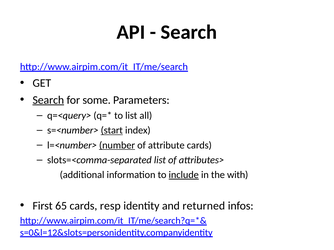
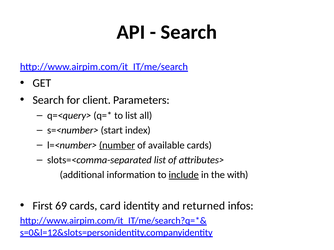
Search underline: present -> none (48, 100)
some: some -> client (97, 100)
start underline: present -> none (112, 131)
attribute: attribute -> available (166, 145)
65: 65 -> 69 (61, 206)
resp: resp -> card (110, 206)
